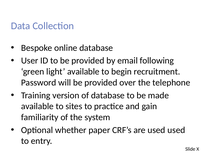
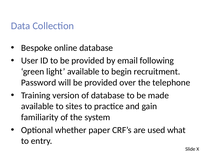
used used: used -> what (176, 130)
